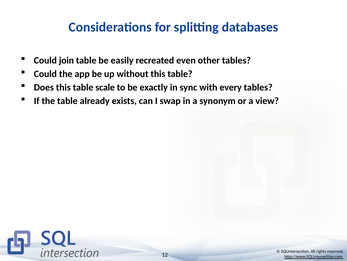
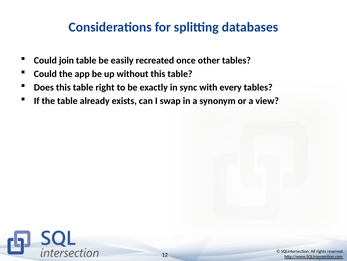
even: even -> once (186, 60)
scale: scale -> right (105, 87)
